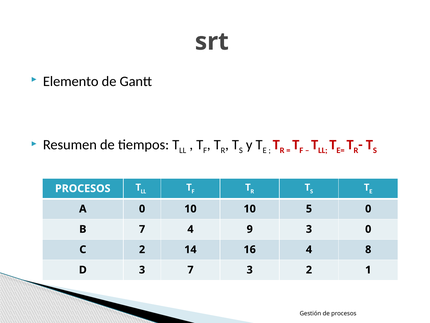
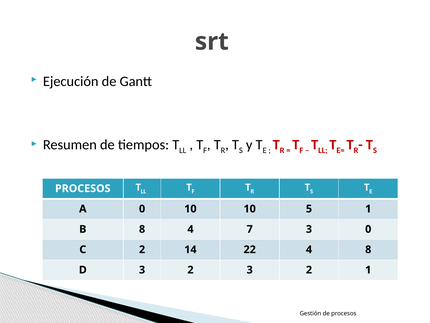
Elemento: Elemento -> Ejecución (71, 81)
5 0: 0 -> 1 (368, 209)
B 7: 7 -> 8 (142, 229)
9: 9 -> 7 (250, 229)
16: 16 -> 22 (250, 249)
D 3 7: 7 -> 2 (190, 270)
